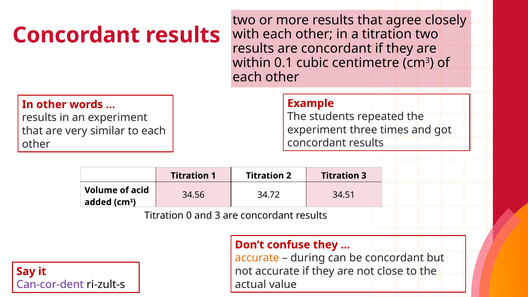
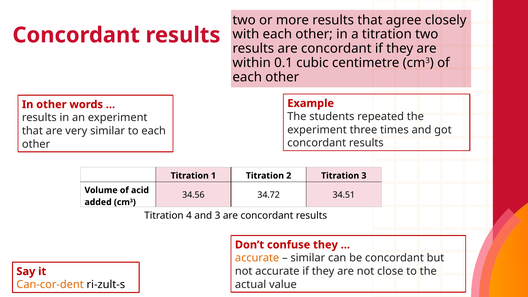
0: 0 -> 4 (189, 215)
during: during -> similar (308, 258)
Can-cor-dent colour: purple -> orange (50, 285)
